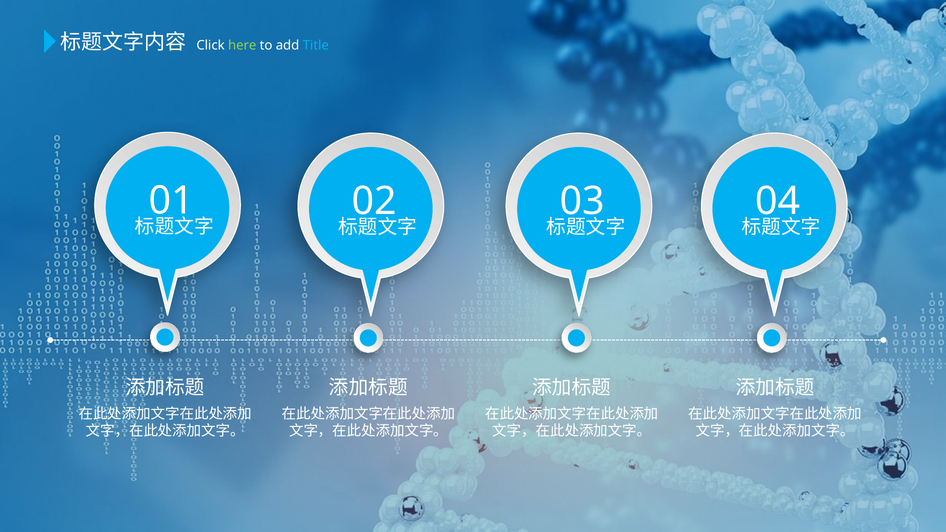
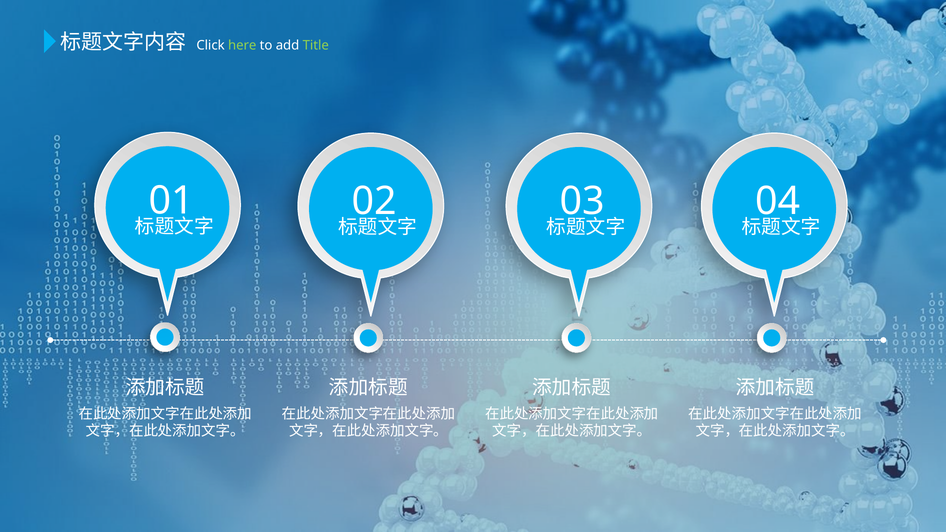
Title colour: light blue -> light green (316, 46)
